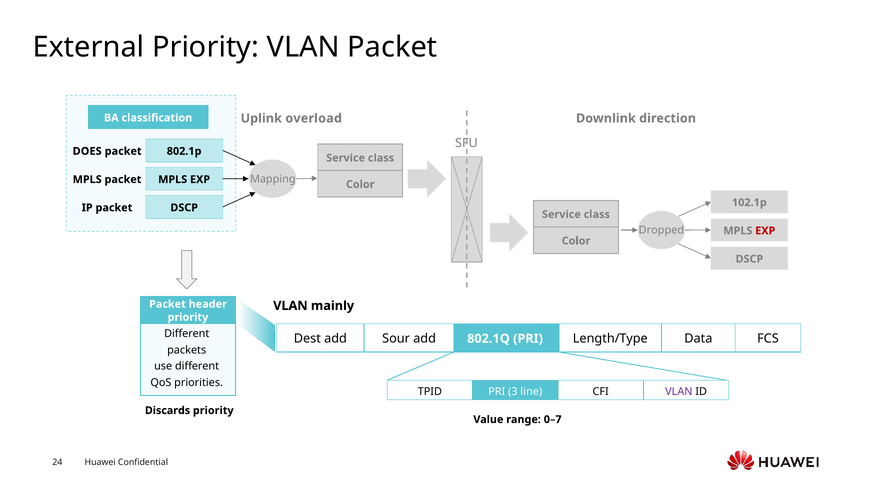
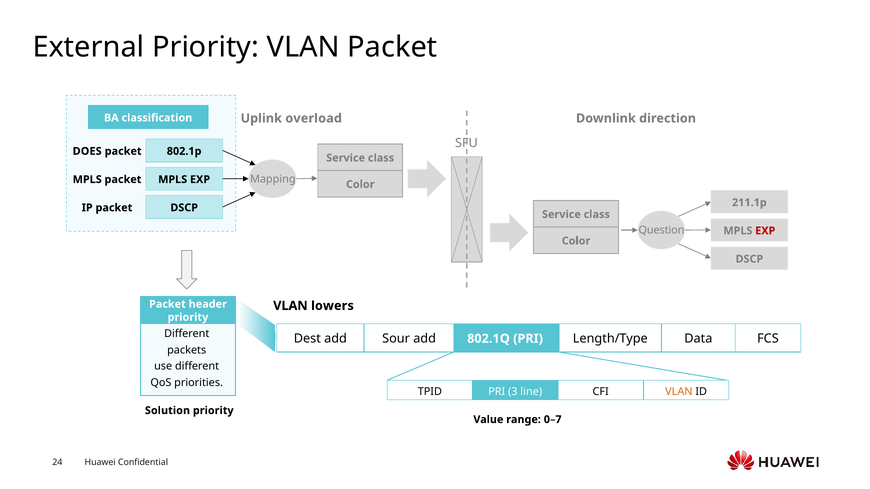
102.1p: 102.1p -> 211.1p (749, 203)
Dropped: Dropped -> Question (661, 230)
mainly: mainly -> lowers (332, 306)
VLAN colour: purple -> orange (679, 392)
Discards: Discards -> Solution (167, 411)
